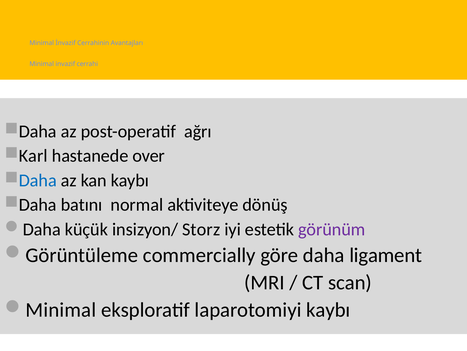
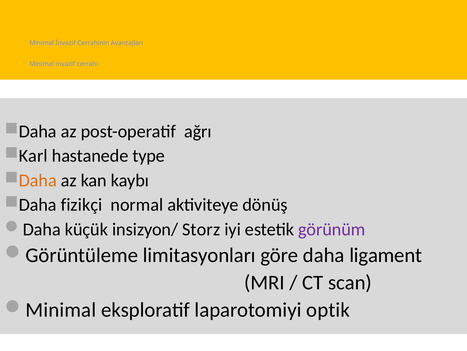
over: over -> type (149, 156)
Daha colour: blue -> orange (38, 180)
batını: batını -> fizikçi (82, 204)
commercially: commercially -> limitasyonları (199, 255)
laparotomiyi kaybı: kaybı -> optik (328, 309)
